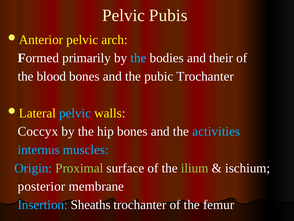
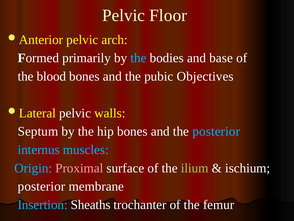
Pubis: Pubis -> Floor (168, 15)
their: their -> base (221, 58)
pubic Trochanter: Trochanter -> Objectives (205, 76)
pelvic colour: light blue -> white (75, 113)
Coccyx: Coccyx -> Septum (38, 131)
the activities: activities -> posterior (216, 131)
Proximal colour: light green -> pink (79, 168)
